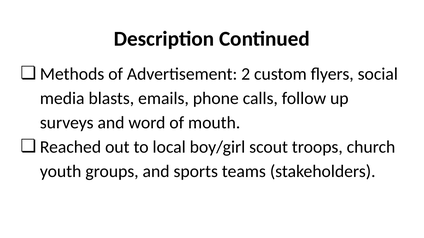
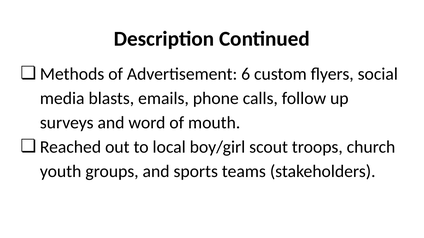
2: 2 -> 6 (246, 74)
